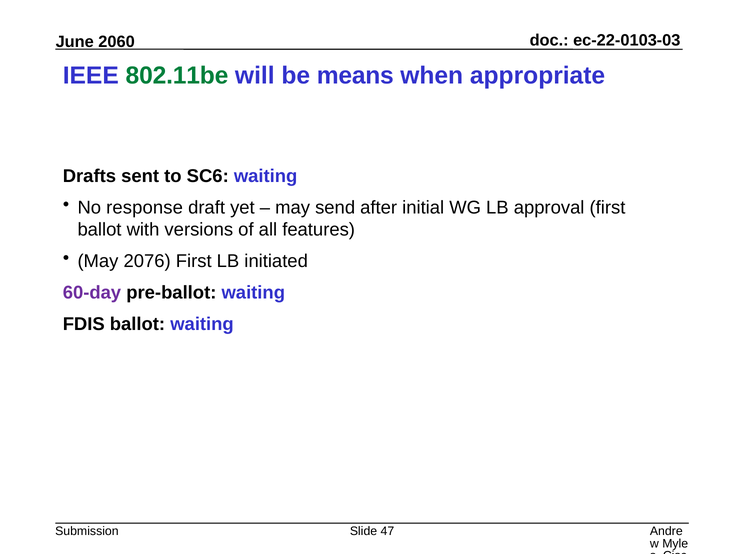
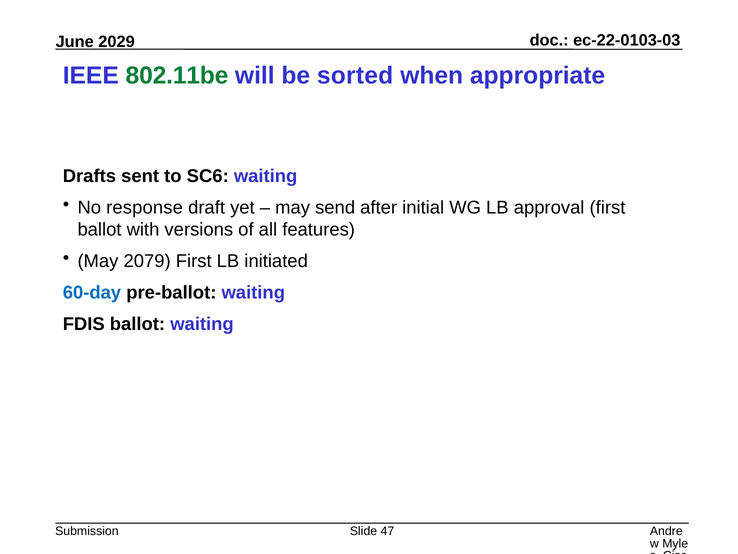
2060: 2060 -> 2029 (117, 42)
means: means -> sorted (355, 76)
2076: 2076 -> 2079 (147, 261)
60-day colour: purple -> blue (92, 292)
